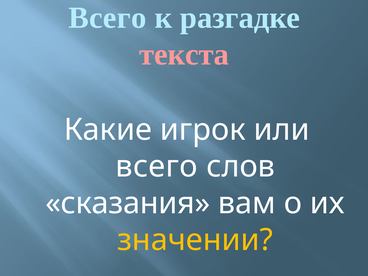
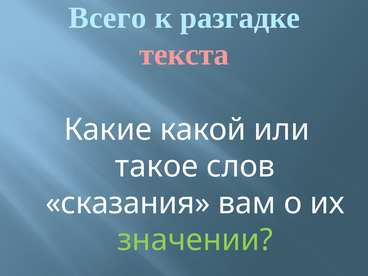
игрок: игрок -> какой (203, 130)
всего: всего -> такое (157, 166)
значении colour: yellow -> light green (195, 240)
